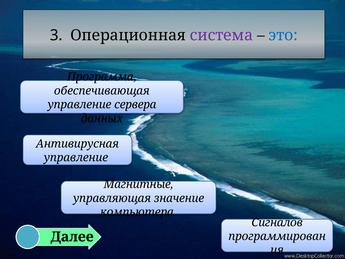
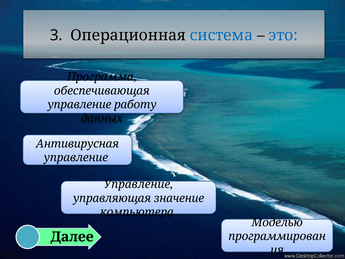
система colour: purple -> blue (221, 35)
сервера: сервера -> работу (135, 104)
Магнитные: Магнитные -> Управление (138, 184)
Сигналов: Сигналов -> Моделью (277, 222)
